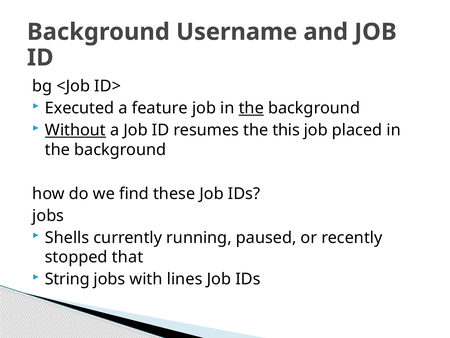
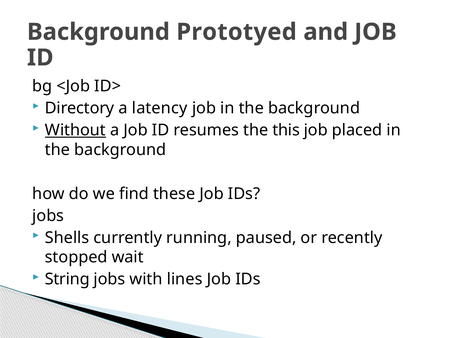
Username: Username -> Prototyed (237, 32)
Executed: Executed -> Directory (80, 108)
feature: feature -> latency (160, 108)
the underline: present -> none (251, 108)
that: that -> wait (128, 257)
